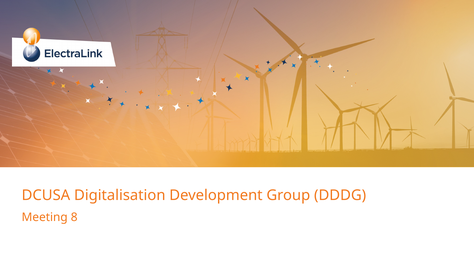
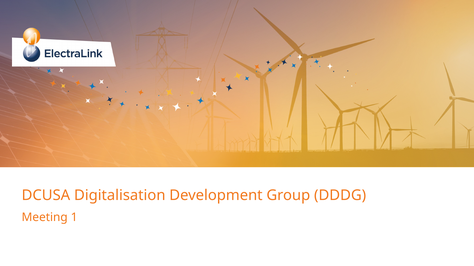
8: 8 -> 1 (74, 218)
